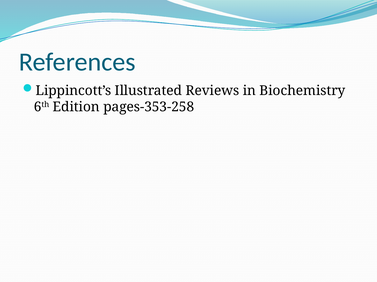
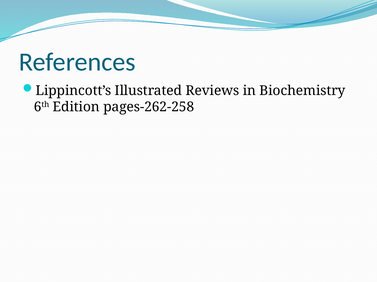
pages-353-258: pages-353-258 -> pages-262-258 (149, 107)
